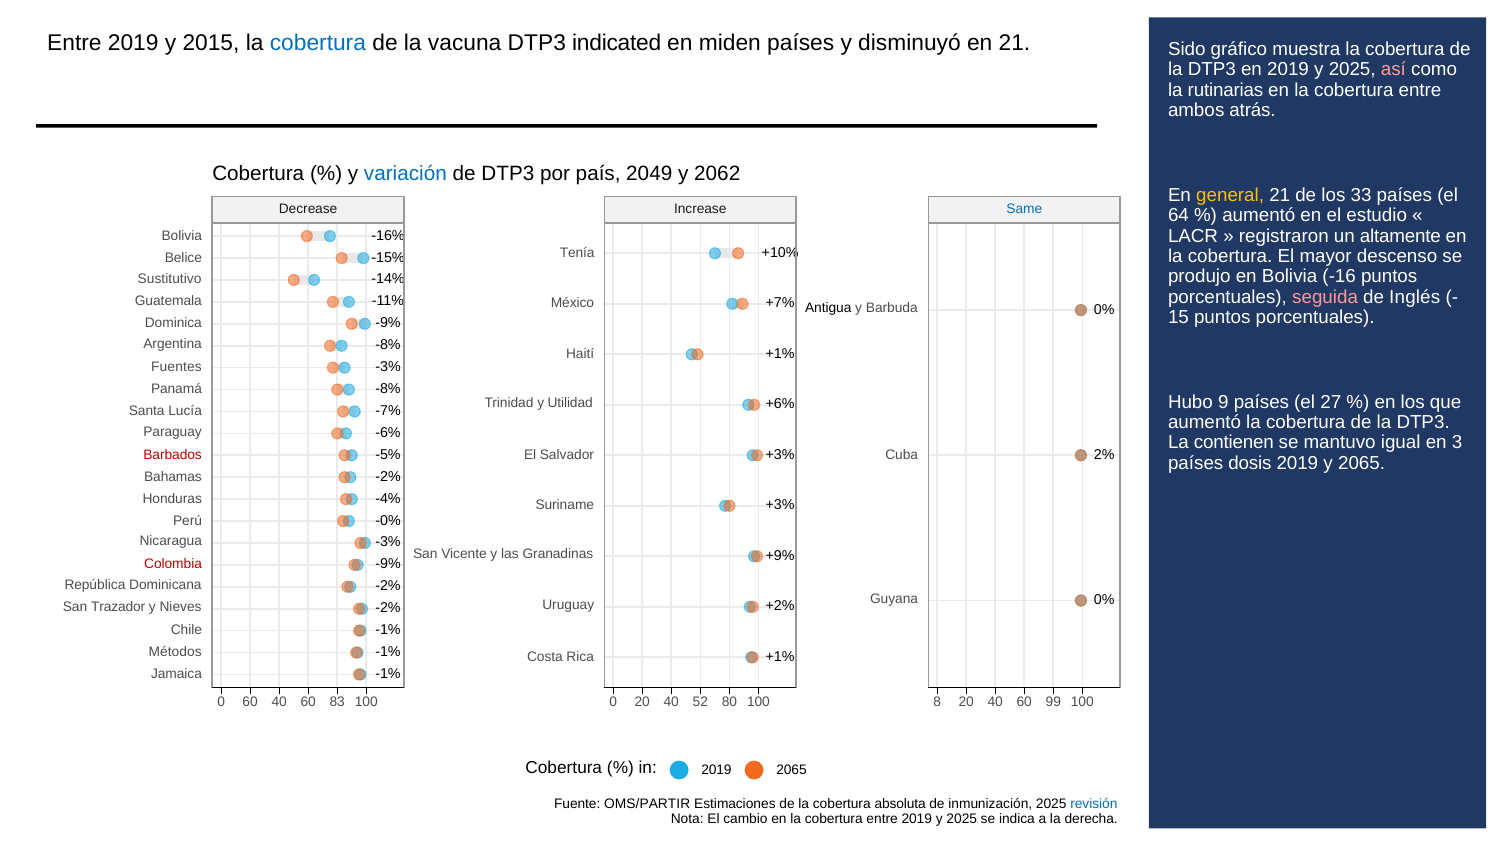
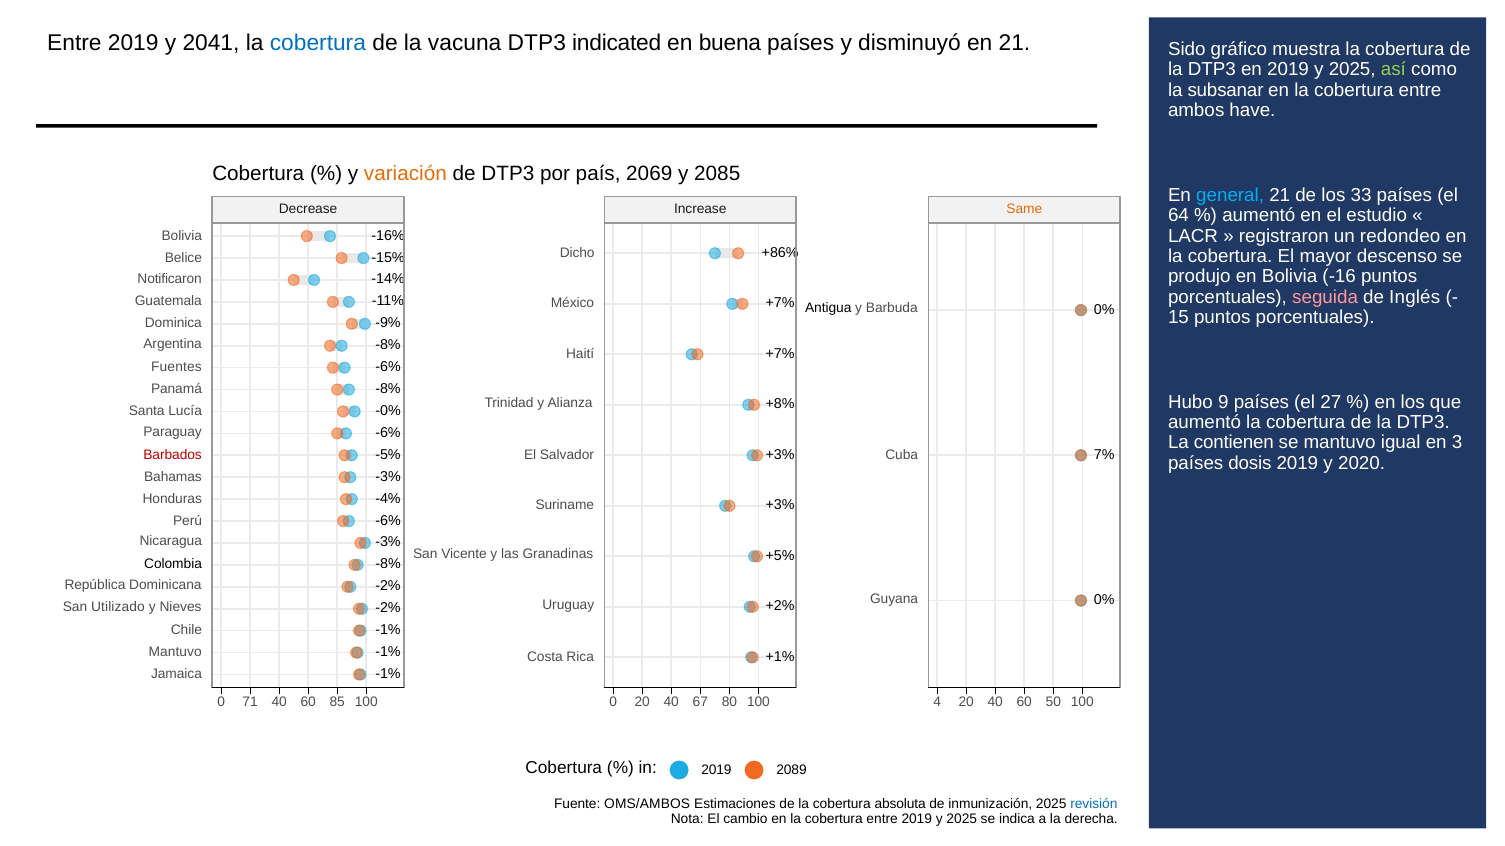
2015: 2015 -> 2041 (211, 43)
miden: miden -> buena (730, 43)
así colour: pink -> light green (1393, 70)
rutinarias: rutinarias -> subsanar (1226, 90)
atrás: atrás -> have (1252, 110)
variación colour: blue -> orange (405, 173)
2049: 2049 -> 2069 (649, 173)
2062: 2062 -> 2085 (717, 173)
general colour: yellow -> light blue (1230, 195)
Same colour: blue -> orange (1024, 209)
altamente: altamente -> redondeo (1400, 236)
+10%: +10% -> +86% (780, 253)
Tenía: Tenía -> Dicho (577, 253)
Sustitutivo: Sustitutivo -> Notificaron (170, 280)
+1%: +1% -> +7% (780, 354)
-3%: -3% -> -6% (388, 367)
Utilidad: Utilidad -> Alianza (570, 403)
+6%: +6% -> +8% (780, 404)
-7%: -7% -> -0% (388, 411)
2%: 2% -> 7% (1104, 455)
y 2065: 2065 -> 2020 (1362, 463)
-2%: -2% -> -3% (388, 477)
-0%: -0% -> -6% (388, 521)
+9%: +9% -> +5% (780, 556)
-9%: -9% -> -8% (388, 565)
Colombia colour: red -> black (173, 565)
Trazador: Trazador -> Utilizado (118, 607)
Métodos: Métodos -> Mantuvo (175, 652)
0 60: 60 -> 71 (250, 703)
83: 83 -> 85 (337, 703)
52: 52 -> 67 (700, 703)
8: 8 -> 4 (937, 703)
99: 99 -> 50 (1053, 703)
2019 2065: 2065 -> 2089 (791, 770)
OMS/PARTIR: OMS/PARTIR -> OMS/AMBOS (647, 805)
